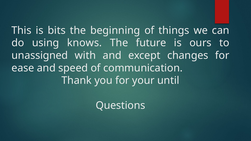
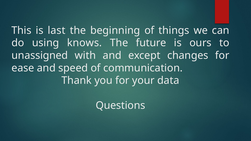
bits: bits -> last (57, 30)
until: until -> data (168, 81)
